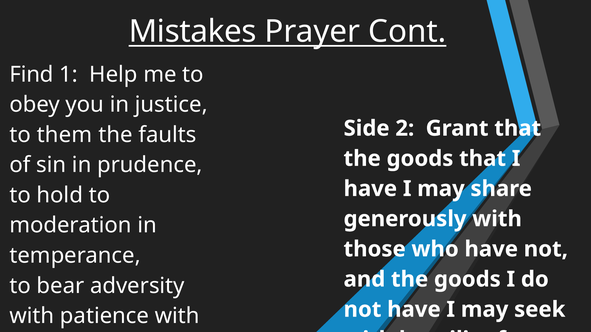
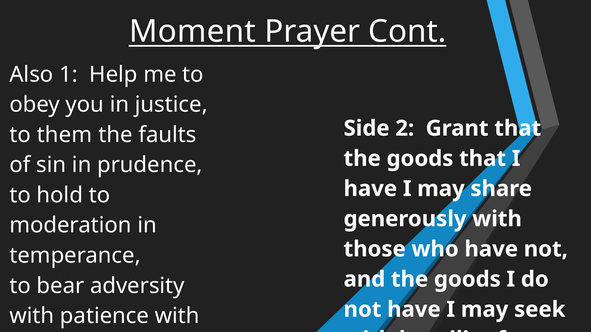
Mistakes: Mistakes -> Moment (192, 32)
Find: Find -> Also (31, 75)
